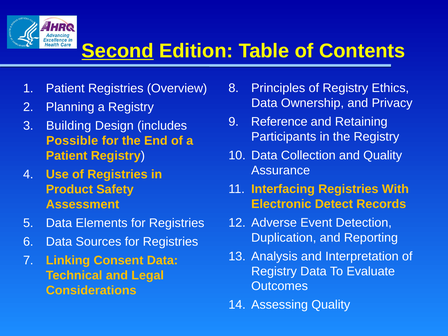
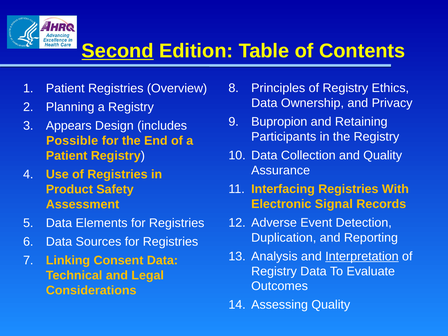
Reference: Reference -> Bupropion (279, 122)
Building: Building -> Appears (69, 126)
Detect: Detect -> Signal (334, 204)
Interpretation underline: none -> present (362, 256)
